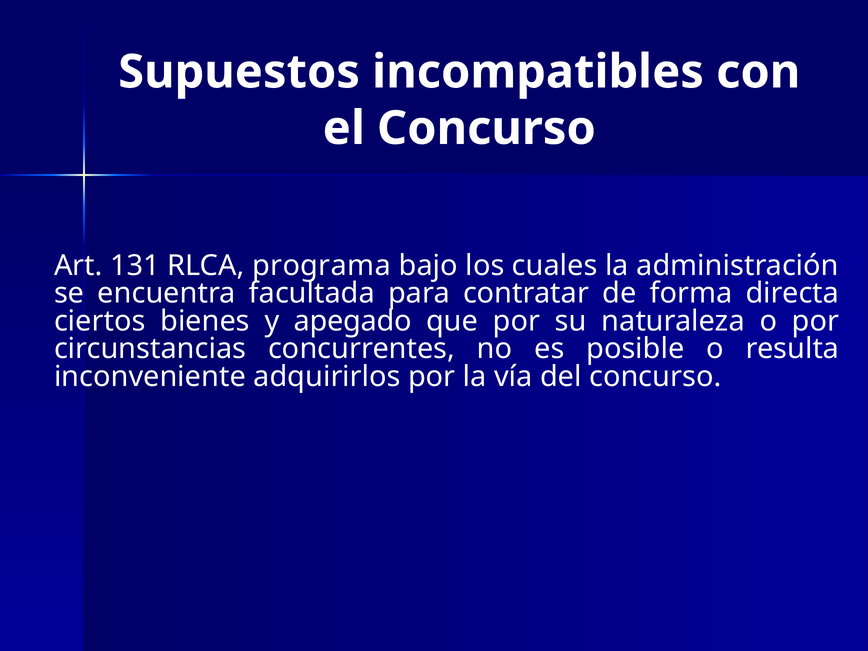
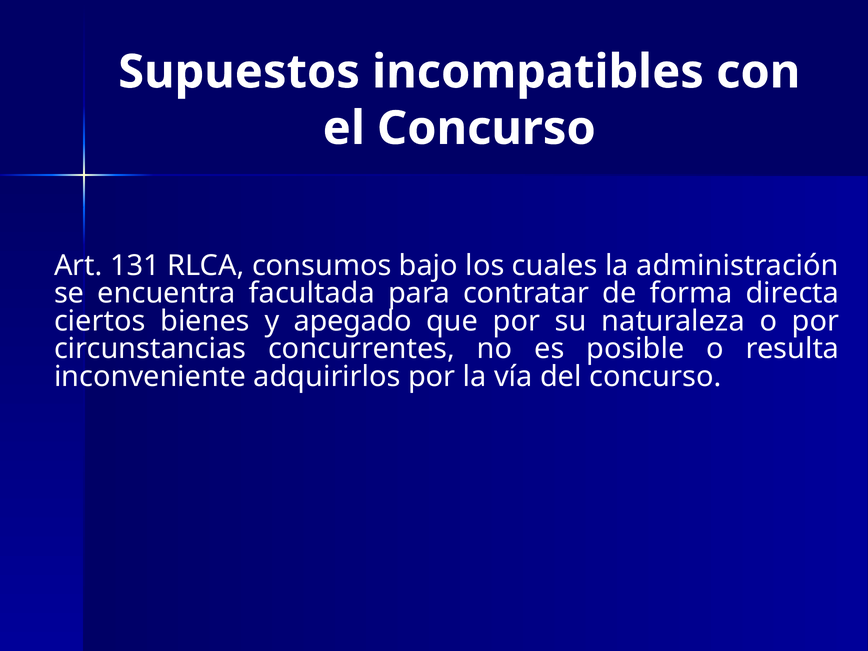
programa: programa -> consumos (322, 265)
